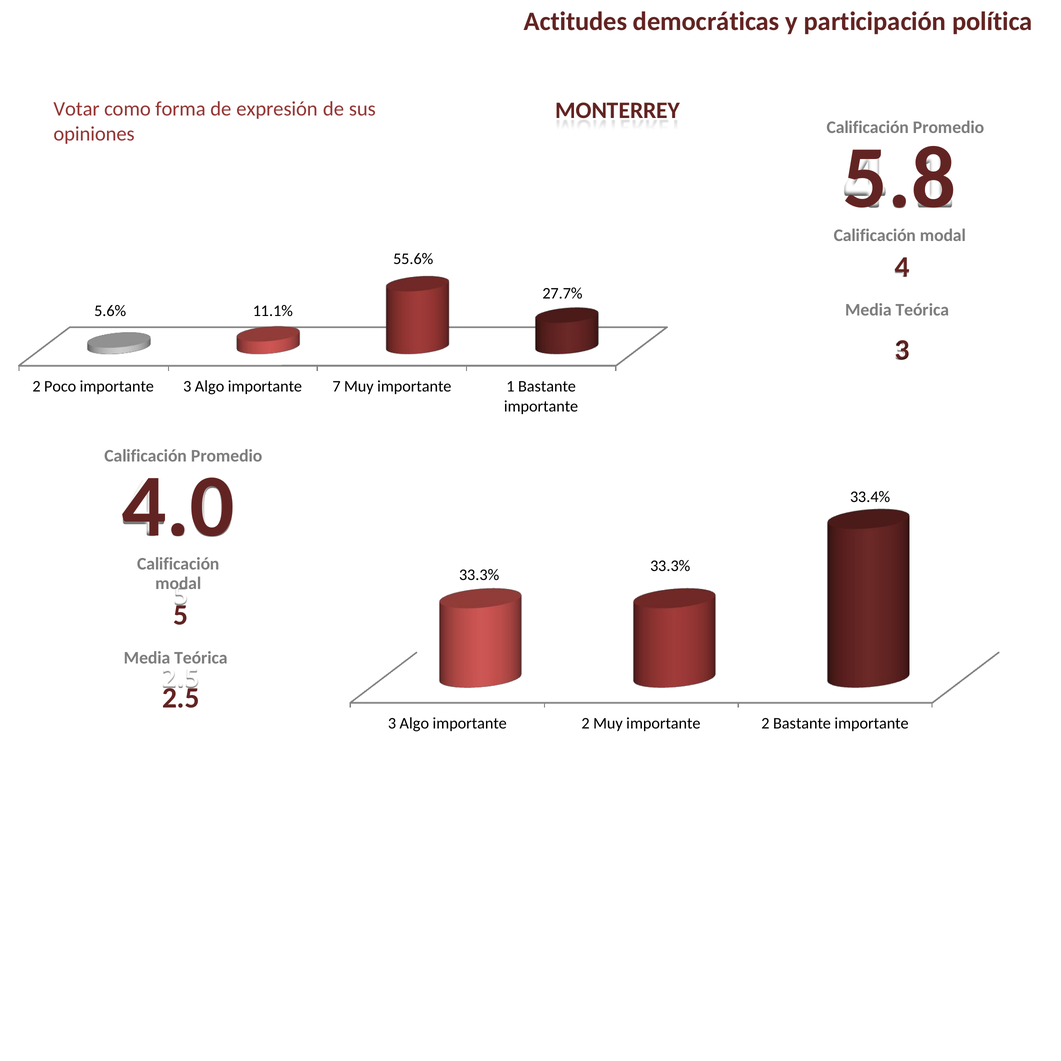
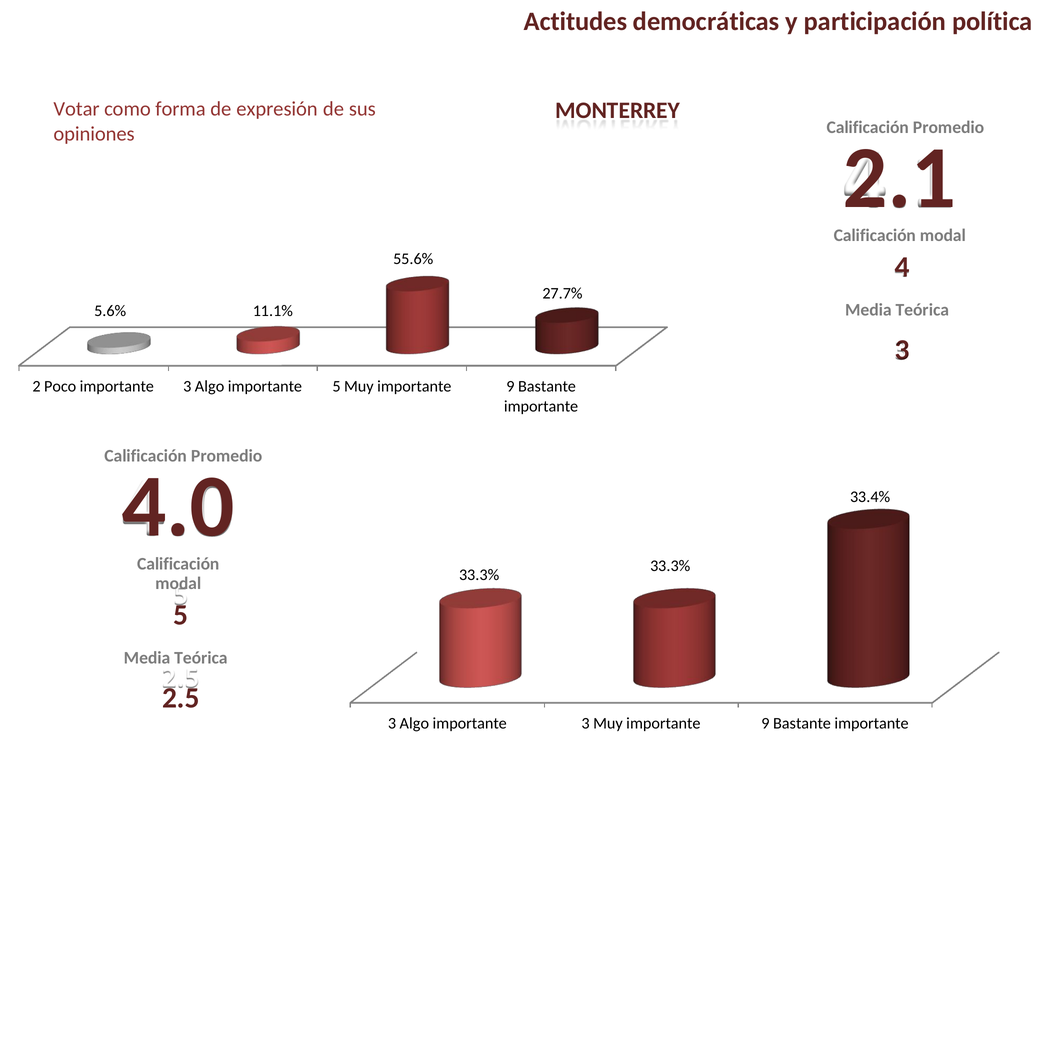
5.8: 5.8 -> 2.1 (900, 178)
importante 7: 7 -> 5 (336, 386)
1: 1 -> 9 (510, 386)
Algo importante 2: 2 -> 3 (586, 723)
2: 2 -> 9 (765, 723)
